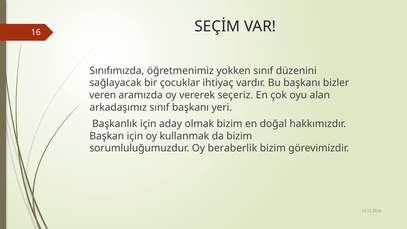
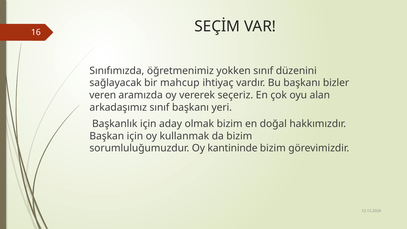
çocuklar: çocuklar -> mahcup (180, 83)
beraberlik: beraberlik -> kantininde (233, 148)
